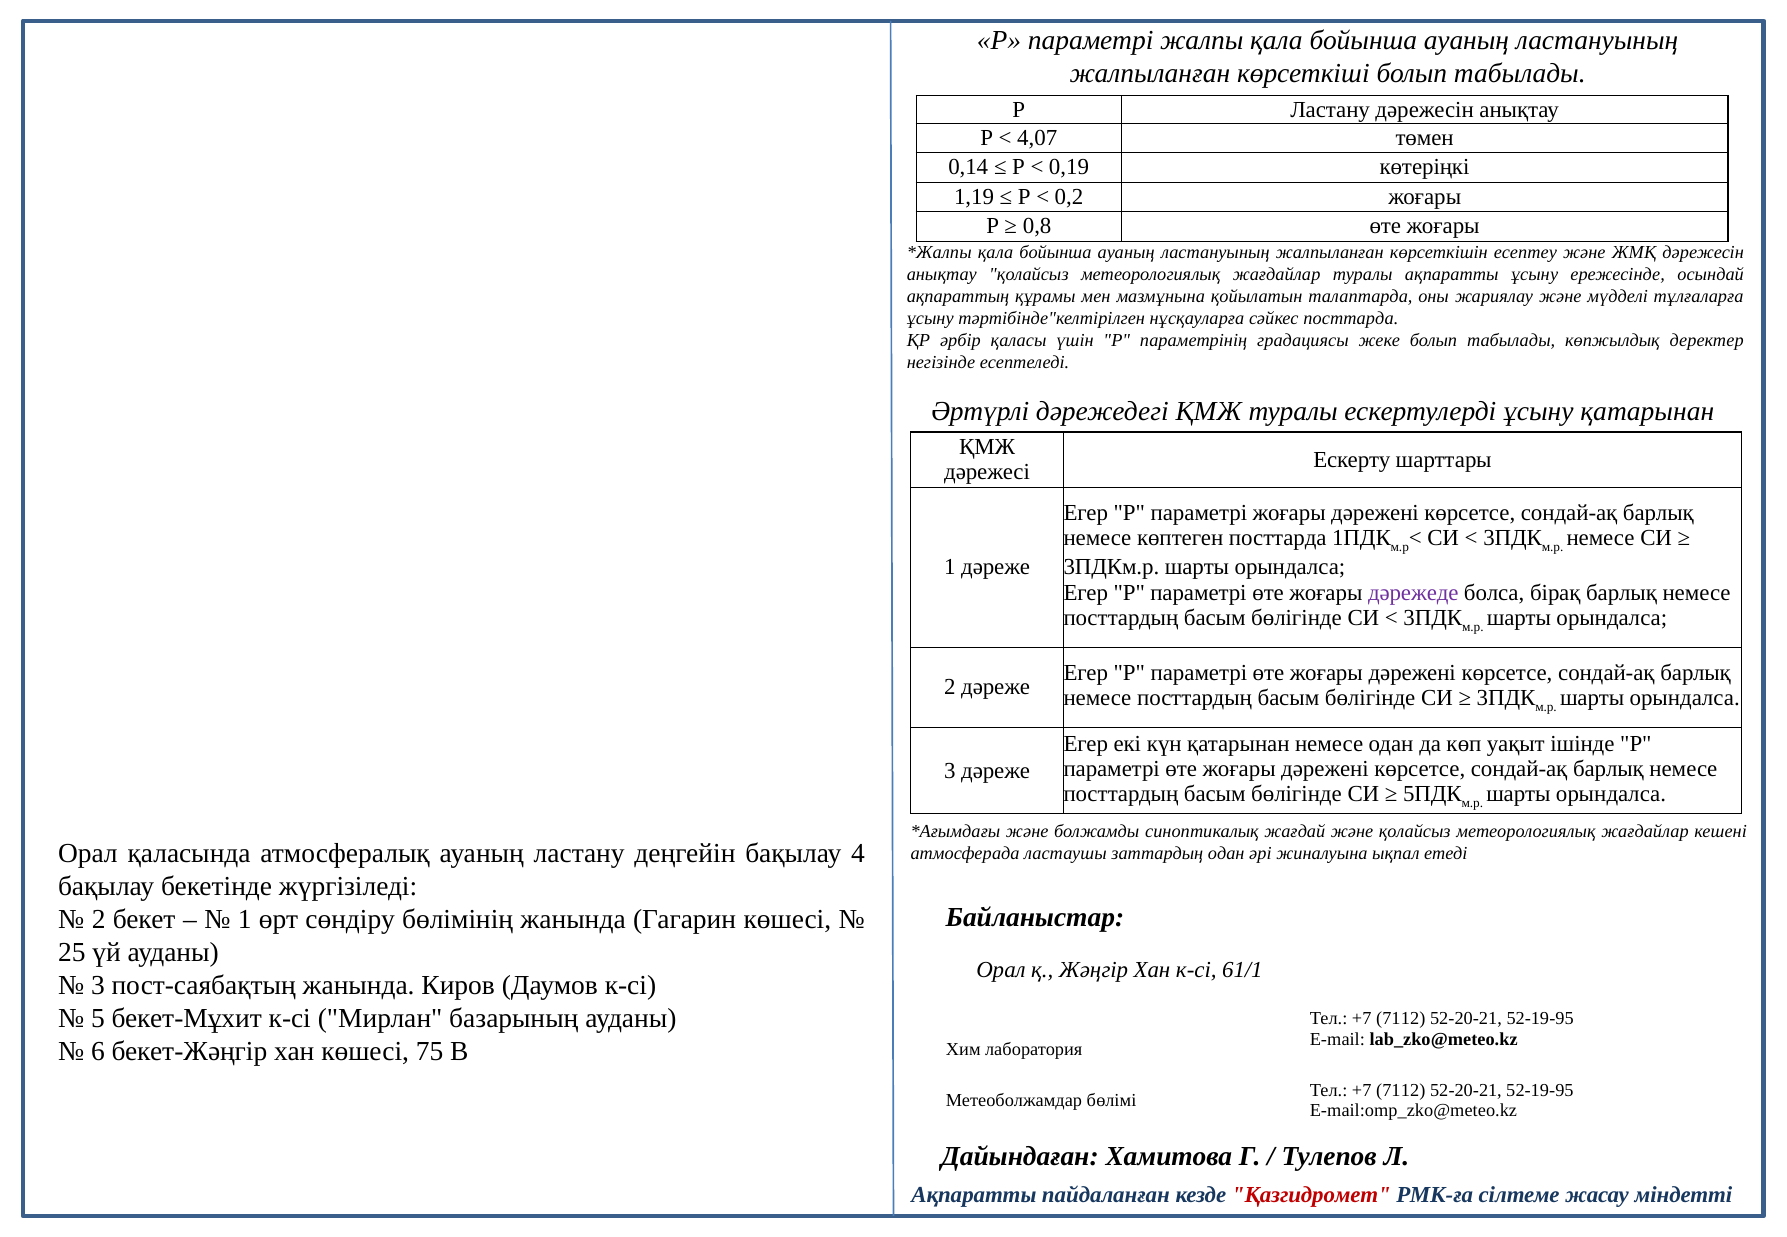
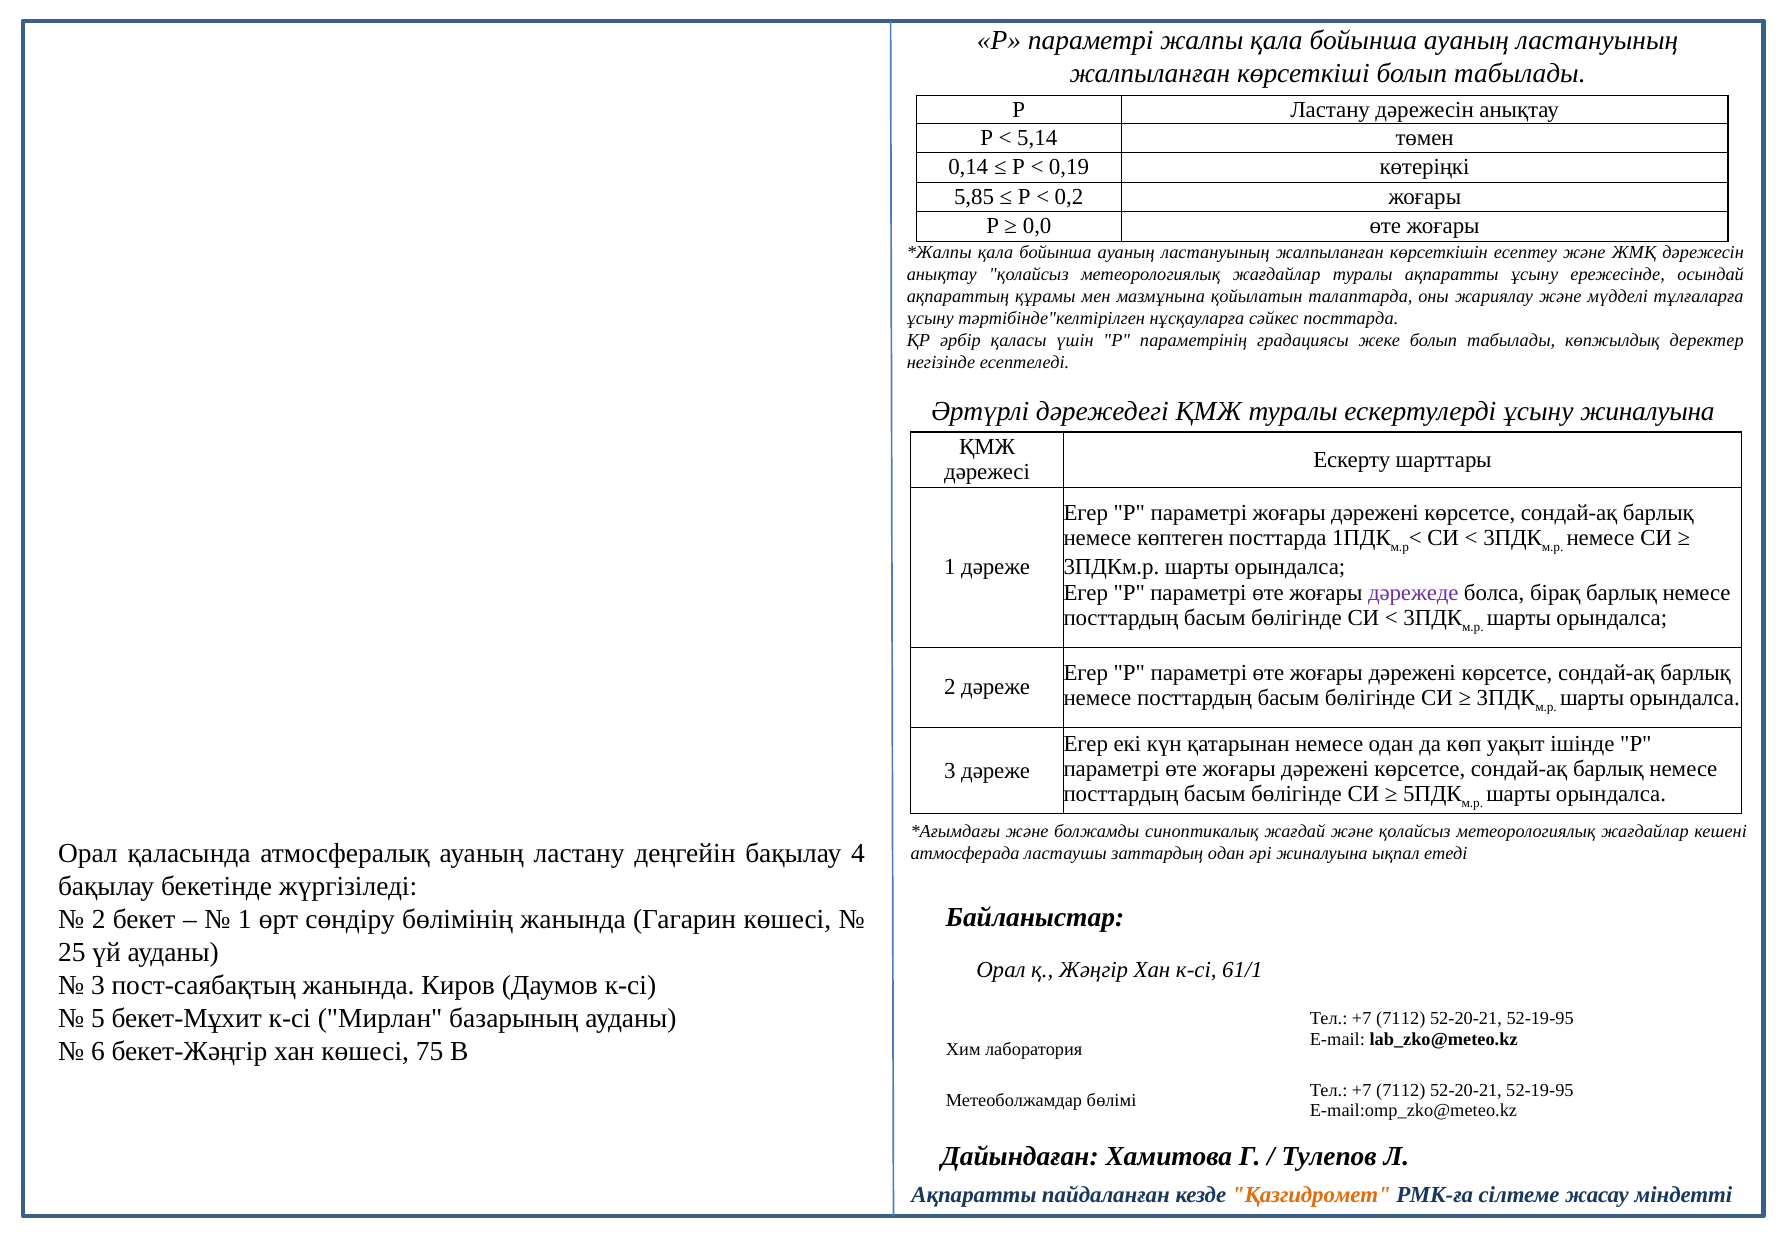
4,07: 4,07 -> 5,14 (1037, 138)
1,19: 1,19 -> 5,85 (974, 197)
0,8: 0,8 -> 0,0 (1037, 226)
ұсыну қатарынан: қатарынан -> жиналуына (1647, 411)
Қазгидромет colour: red -> orange (1311, 1195)
